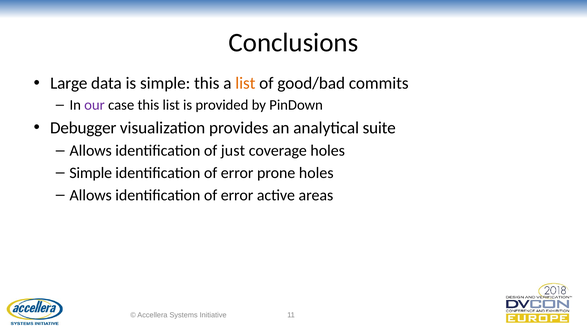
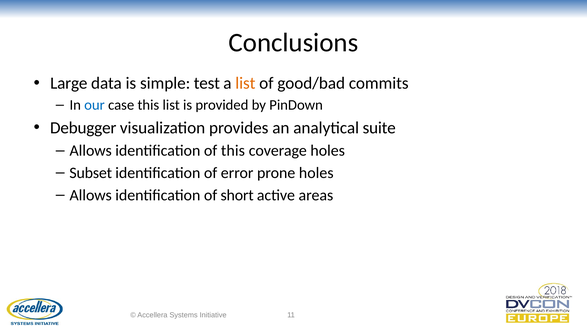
simple this: this -> test (207, 83)
our colour: purple -> blue (94, 105)
of just: just -> this (233, 151)
Simple: Simple -> Subset (91, 173)
Allows identification of error: error -> short (237, 195)
